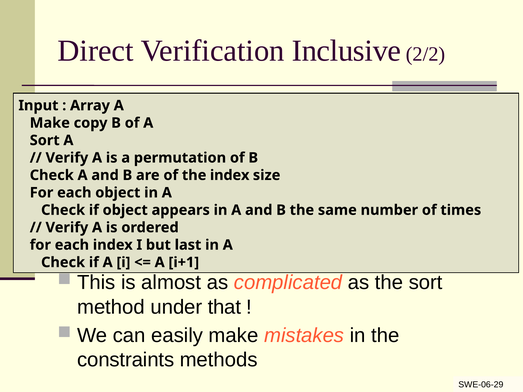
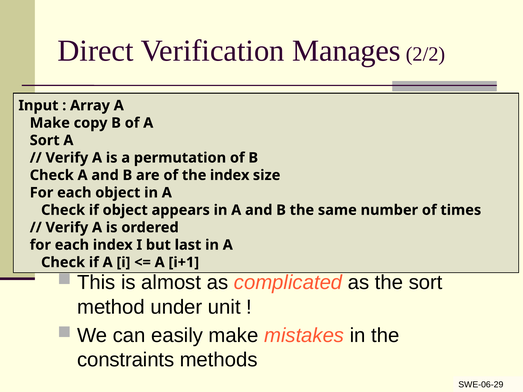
Inclusive: Inclusive -> Manages (346, 51)
that: that -> unit (224, 307)
